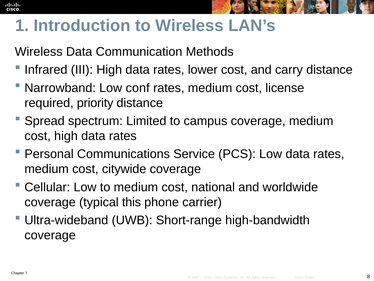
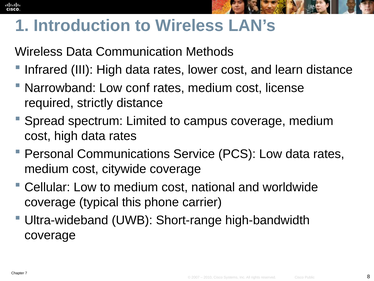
carry: carry -> learn (289, 70)
priority: priority -> strictly (95, 103)
